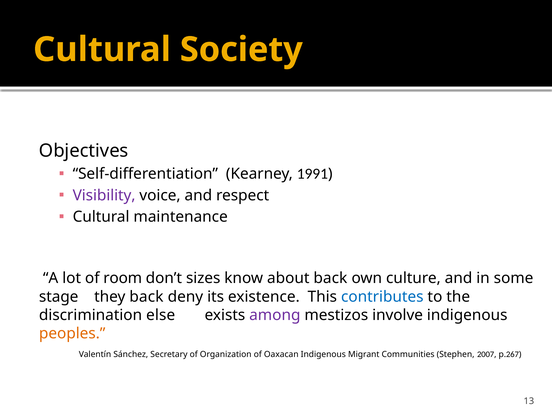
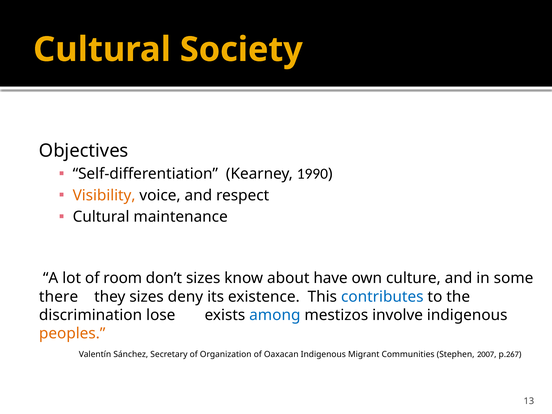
1991: 1991 -> 1990 (312, 174)
Visibility colour: purple -> orange (104, 195)
about back: back -> have (331, 278)
stage: stage -> there (59, 297)
they back: back -> sizes (147, 297)
else: else -> lose (161, 315)
among colour: purple -> blue (275, 315)
